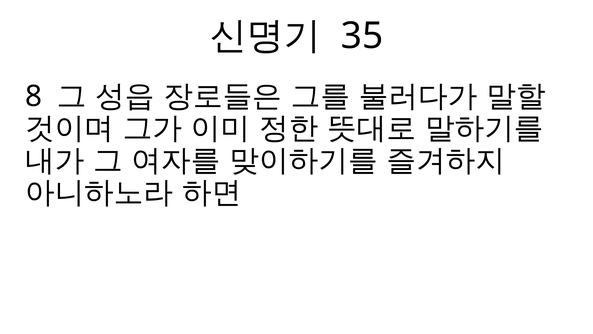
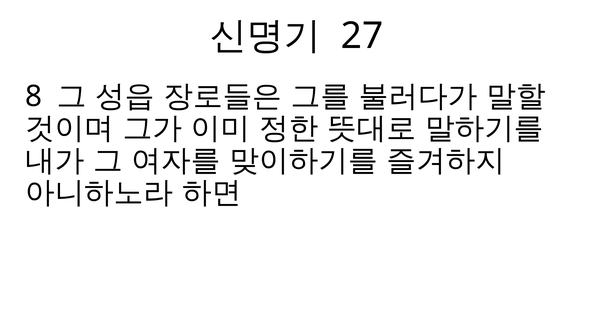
35: 35 -> 27 (362, 36)
